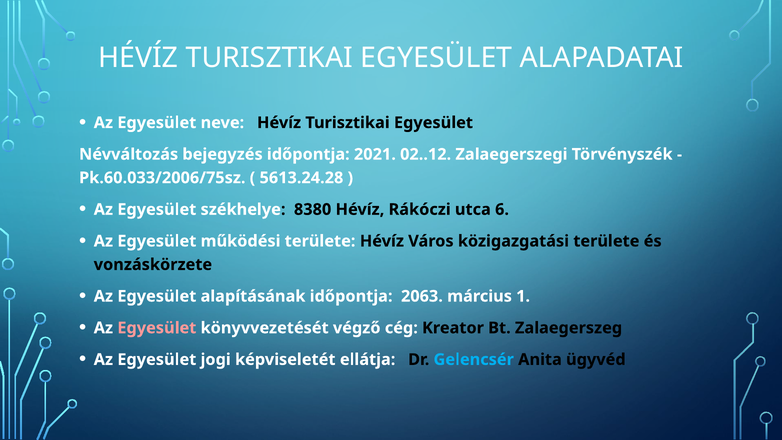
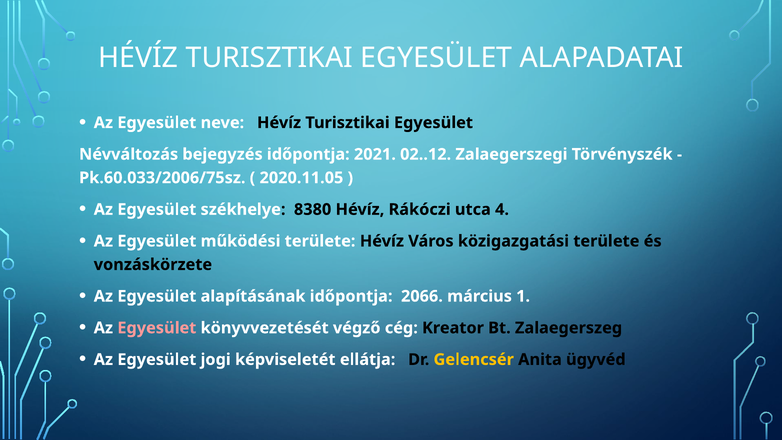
5613.24.28: 5613.24.28 -> 2020.11.05 (301, 178)
6: 6 -> 4 (502, 209)
2063: 2063 -> 2066 (422, 296)
Gelencsér colour: light blue -> yellow (474, 359)
